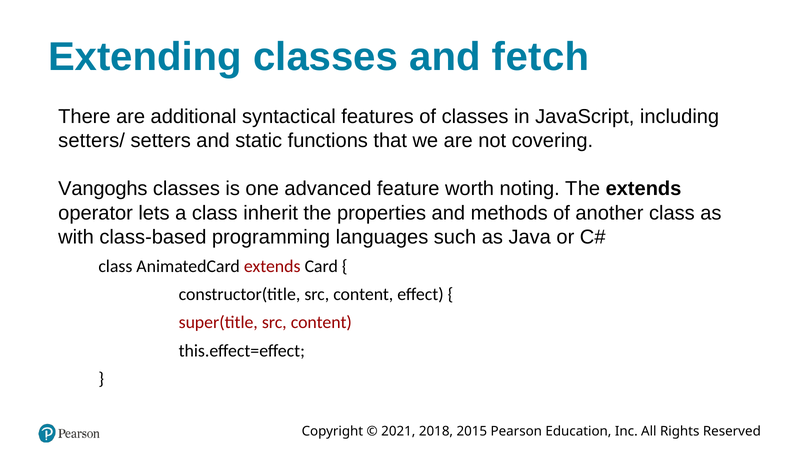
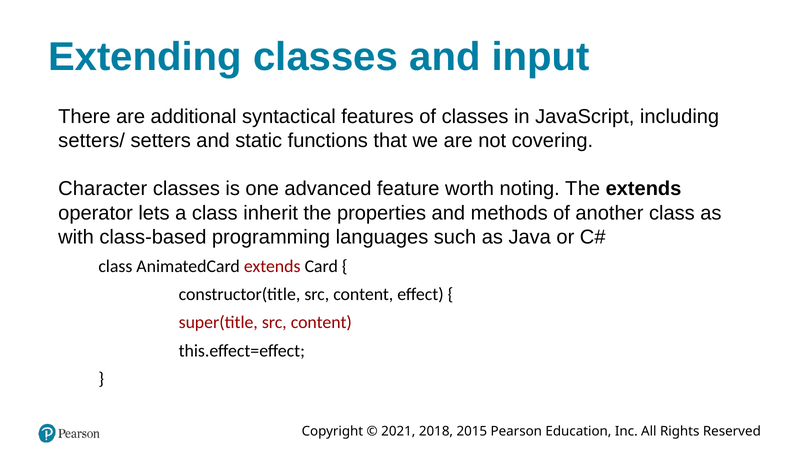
fetch: fetch -> input (541, 57)
Vangoghs: Vangoghs -> Character (103, 189)
